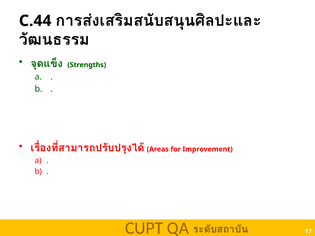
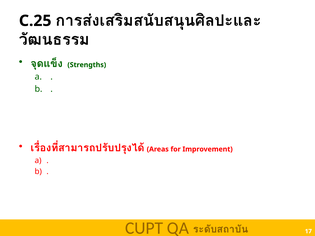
C.44: C.44 -> C.25 (35, 21)
